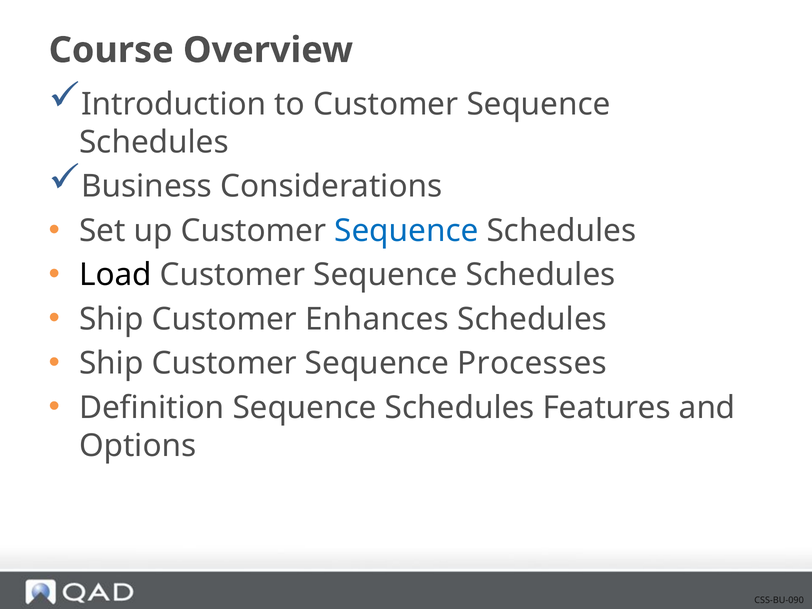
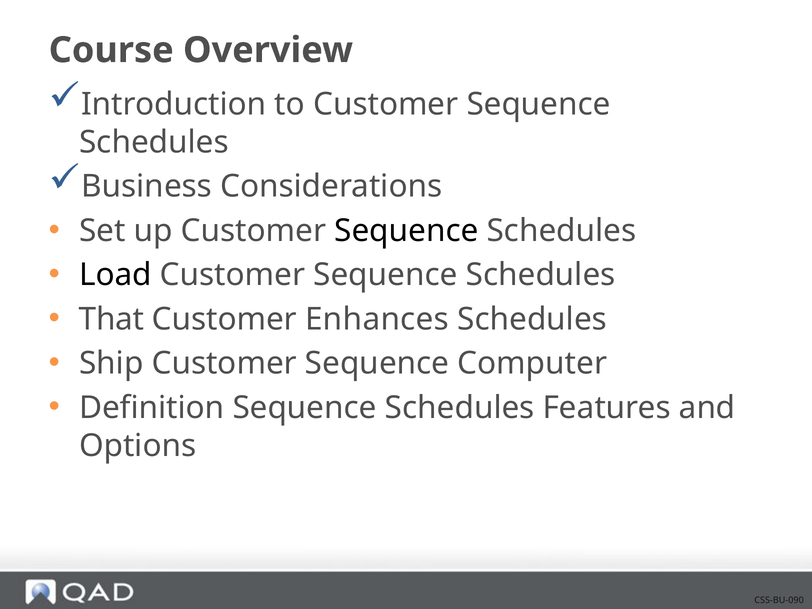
Sequence colour: blue -> black (406, 231)
Ship: Ship -> That (111, 319)
Processes: Processes -> Computer (532, 364)
